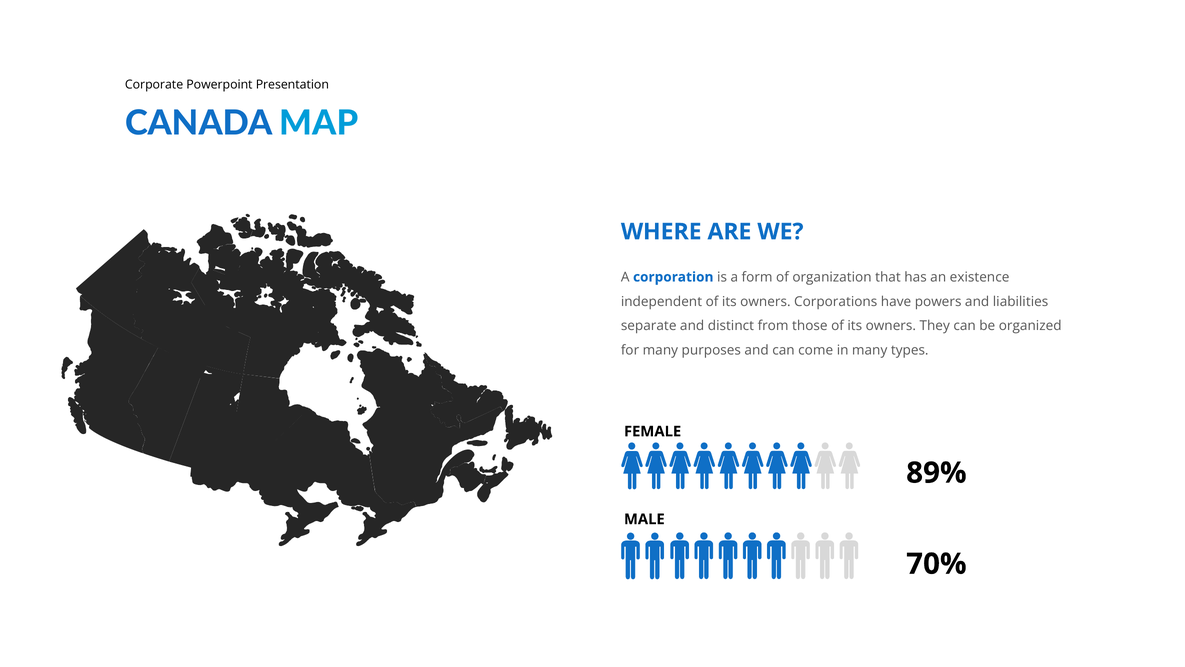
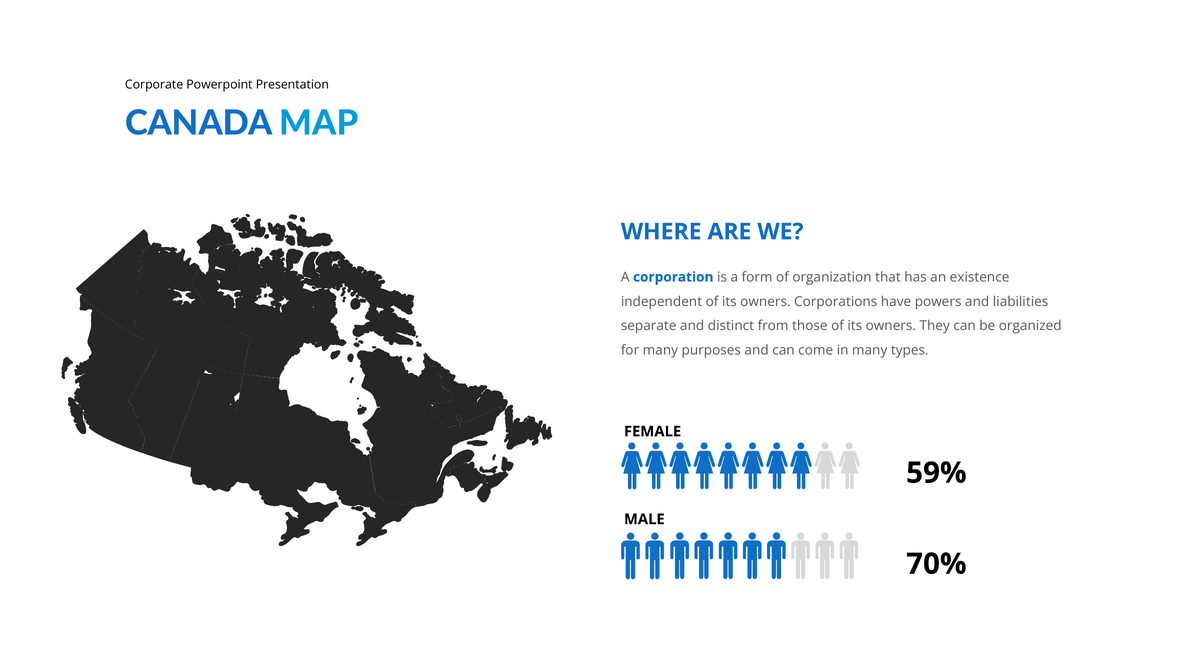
89%: 89% -> 59% (936, 473)
